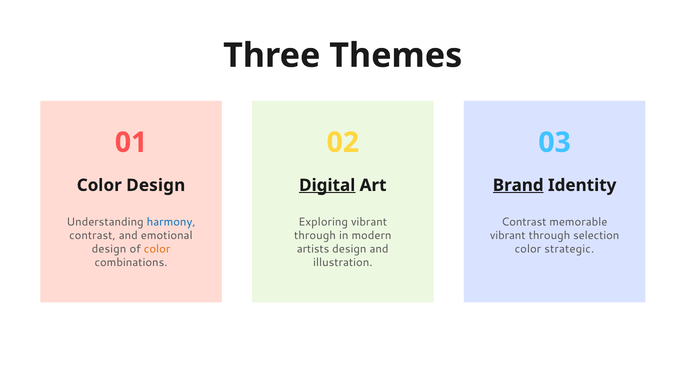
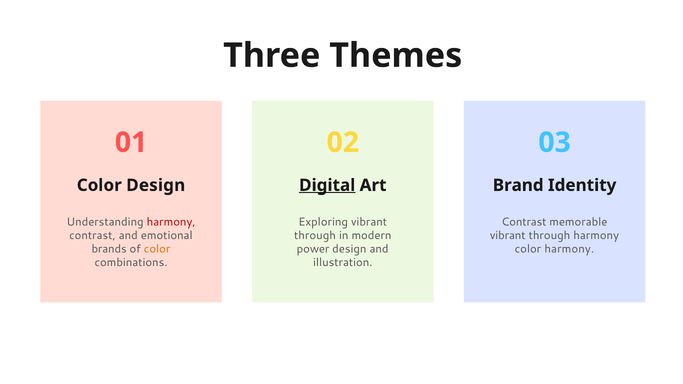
Brand underline: present -> none (518, 185)
harmony colour: blue -> red (171, 222)
through selection: selection -> harmony (596, 236)
design: design -> brands (109, 249)
artists: artists -> power (313, 249)
color strategic: strategic -> harmony (569, 249)
